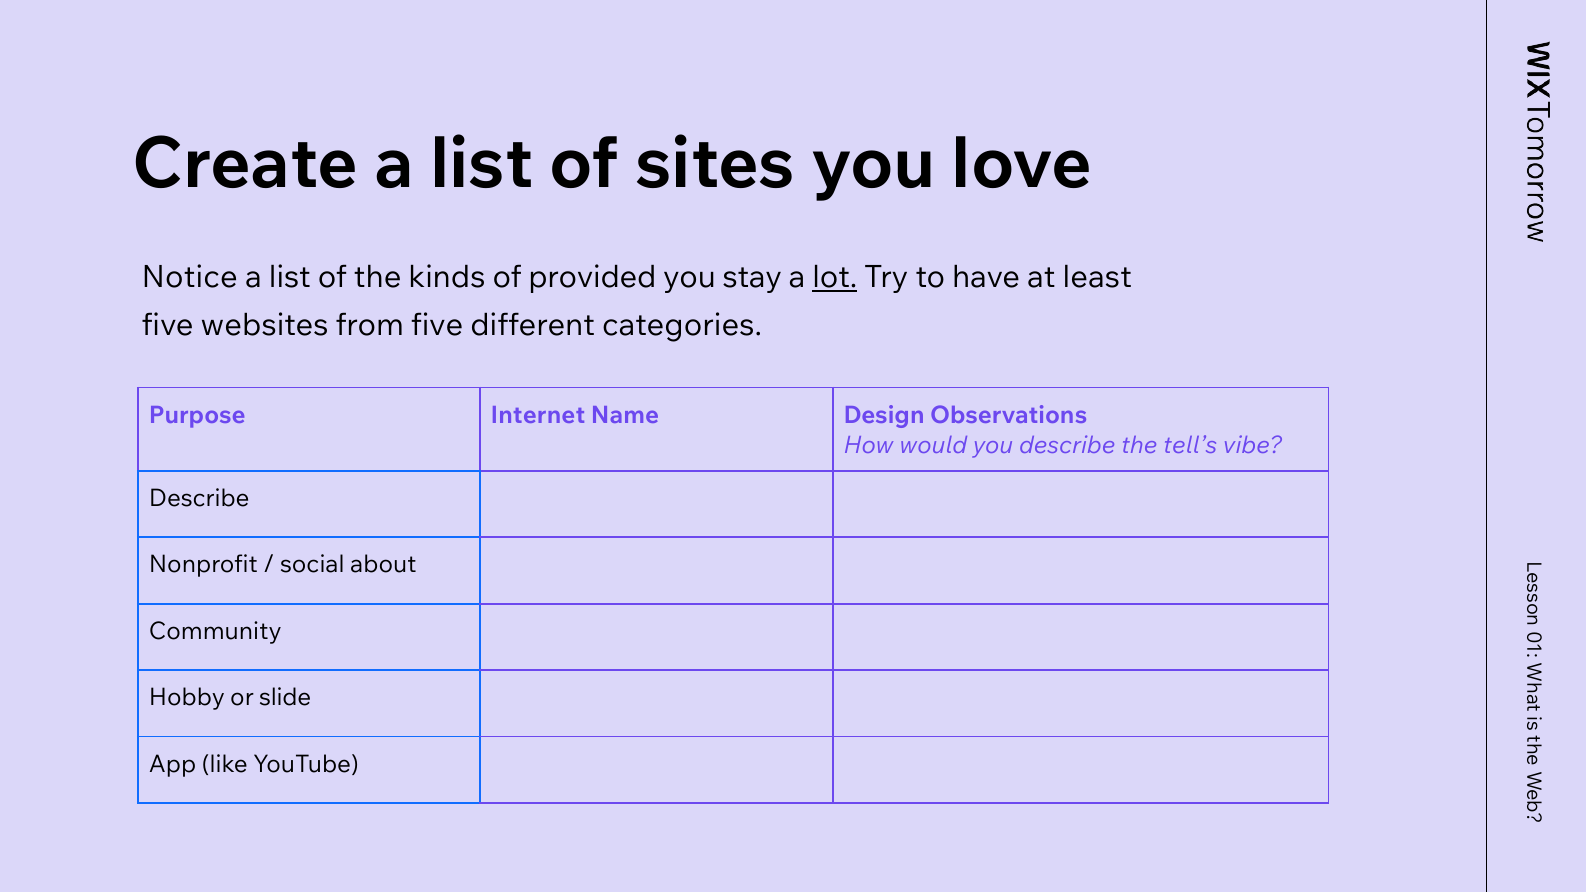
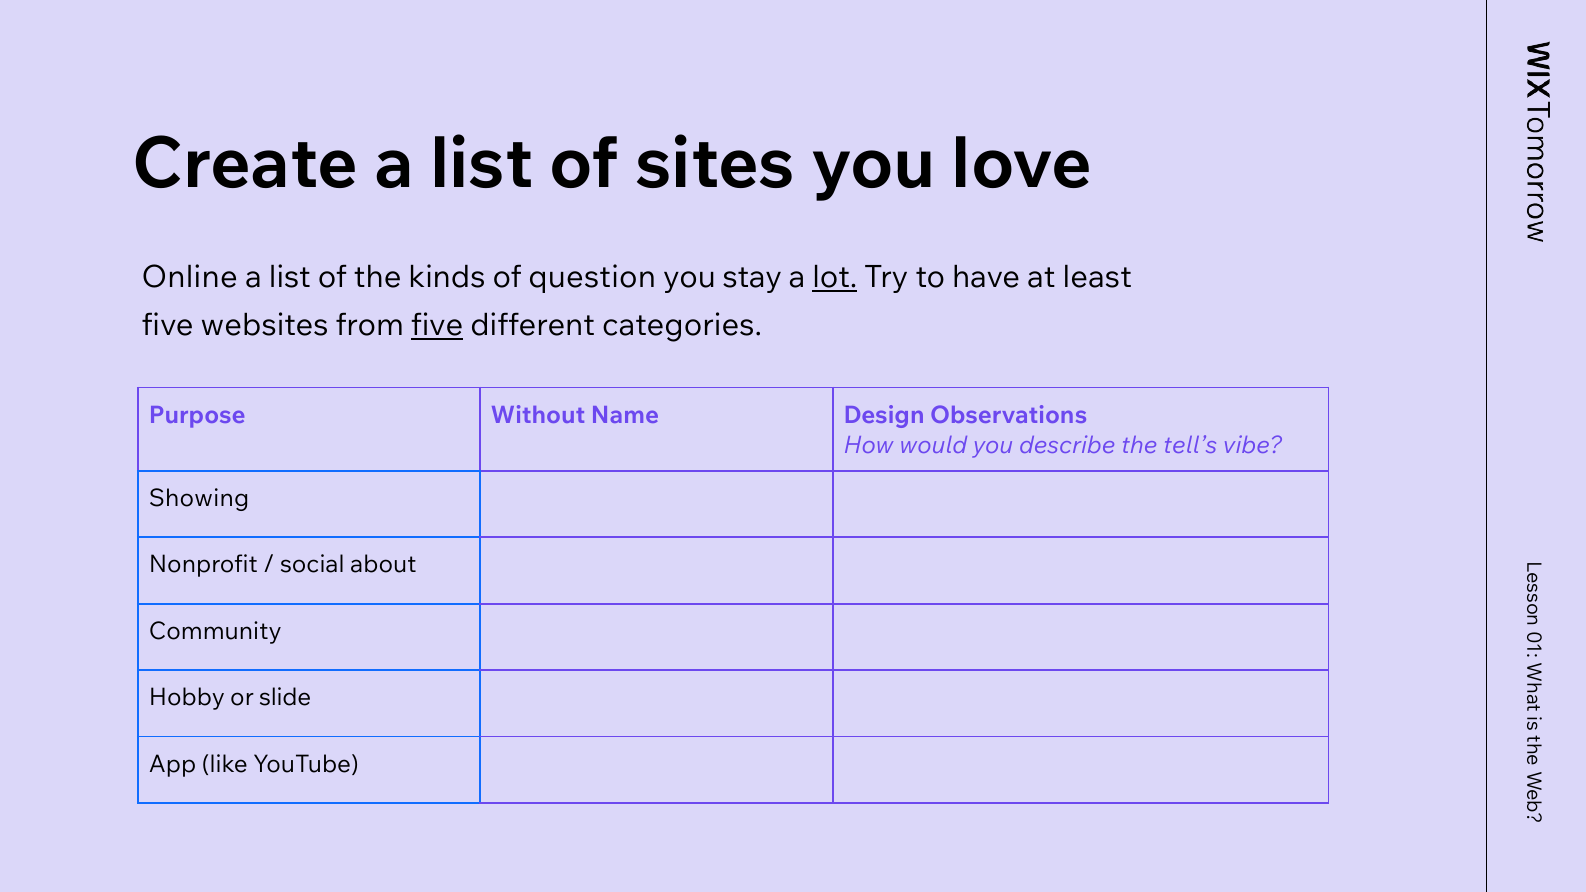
Notice: Notice -> Online (190, 278)
provided: provided -> question (592, 278)
five underline: none -> present (437, 326)
Internet: Internet -> Without (538, 415)
Describe: Describe -> Showing (199, 498)
